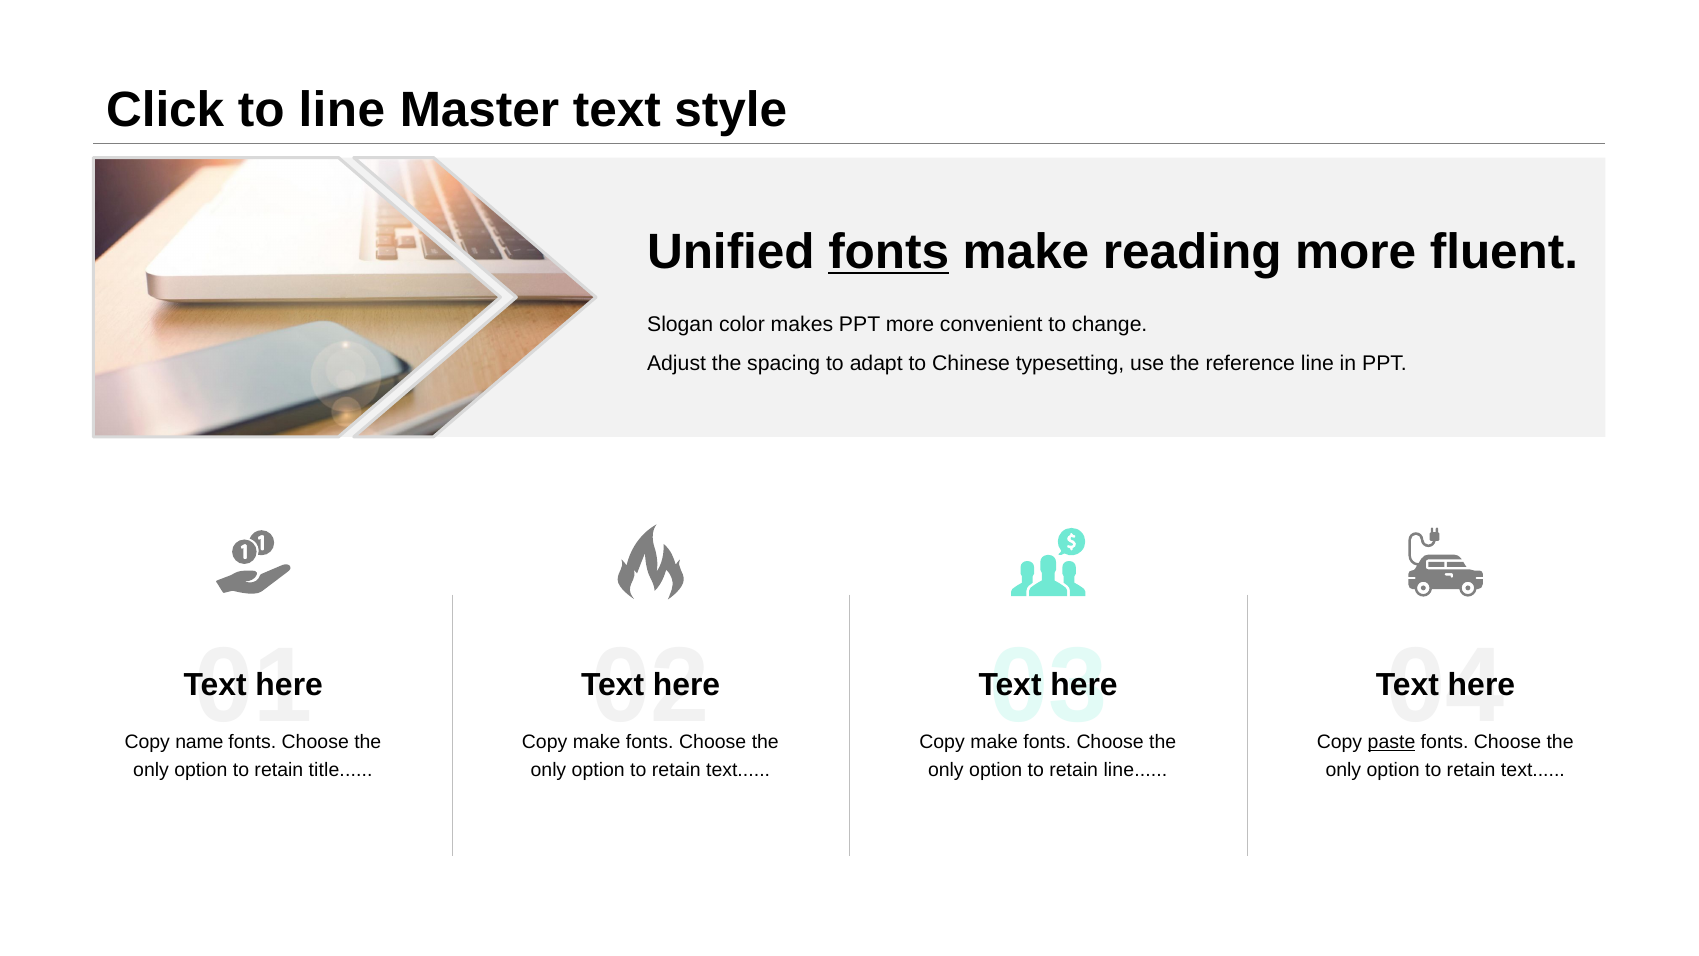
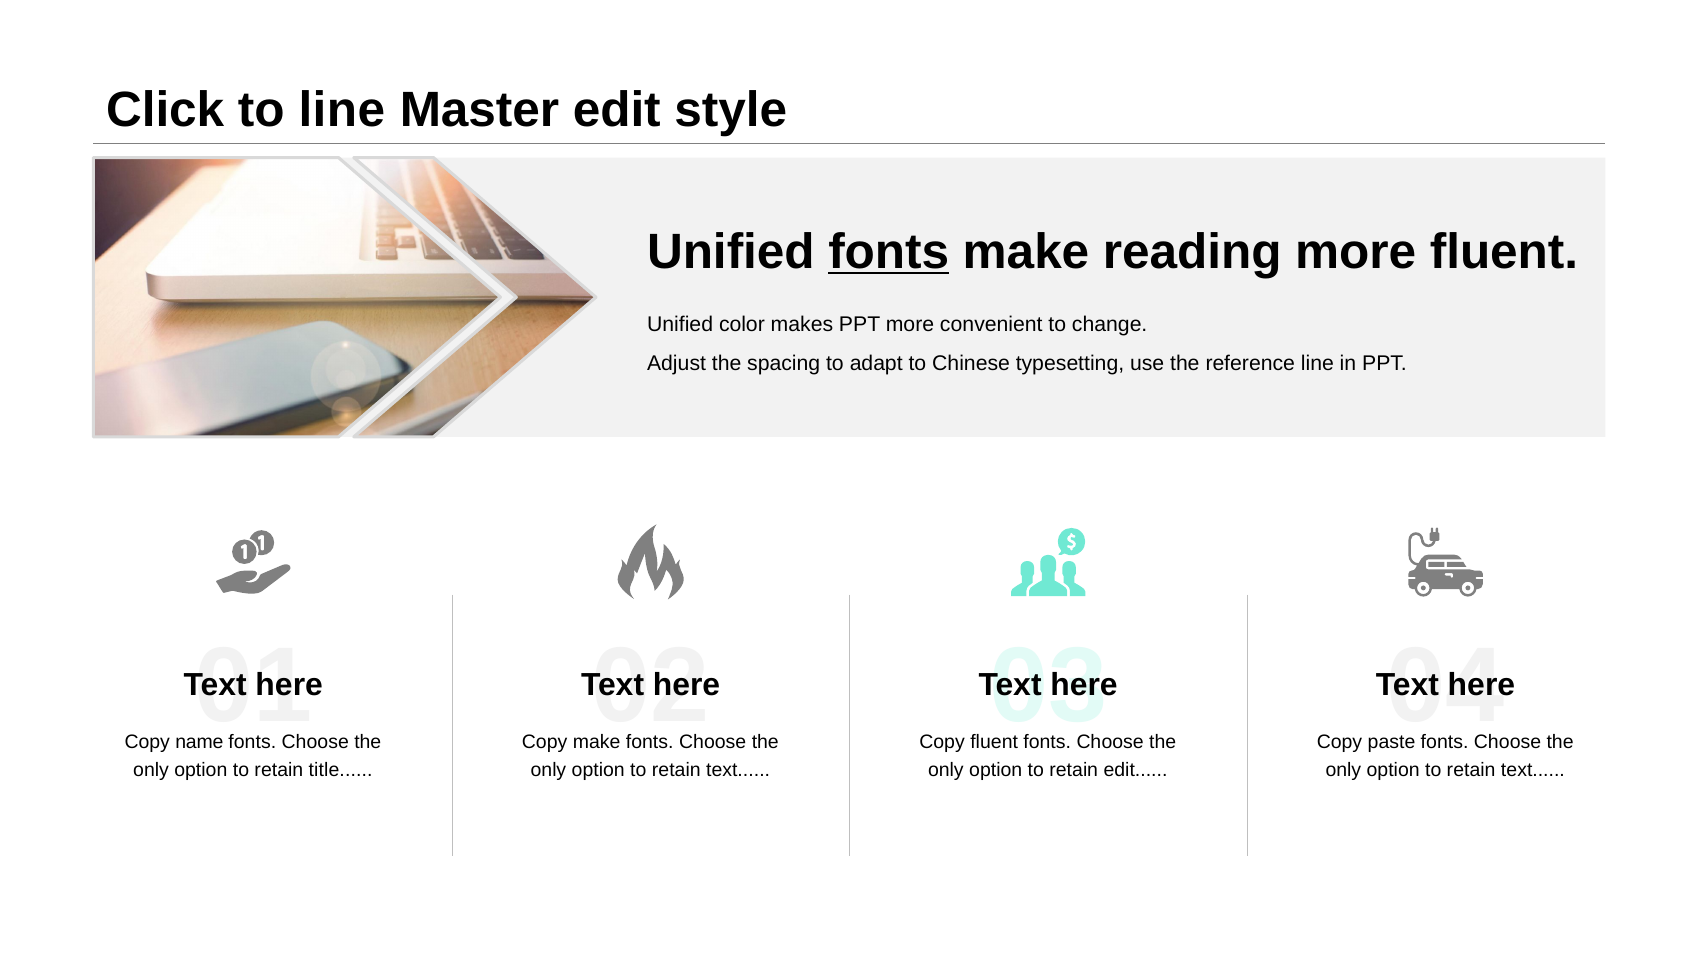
Master text: text -> edit (617, 110)
Slogan: Slogan -> Unified (680, 325)
make: make -> fluent (994, 742)
paste underline: present -> none (1392, 742)
retain line: line -> edit (1135, 770)
